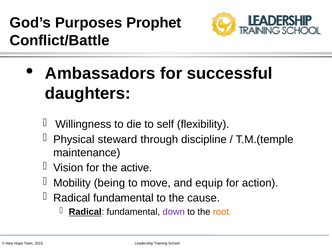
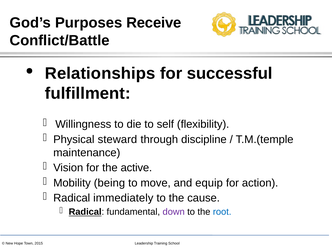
Prophet: Prophet -> Receive (154, 23)
Ambassadors: Ambassadors -> Relationships (100, 73)
daughters: daughters -> fulfillment (88, 93)
fundamental: fundamental -> immediately (123, 198)
root colour: orange -> blue (222, 212)
